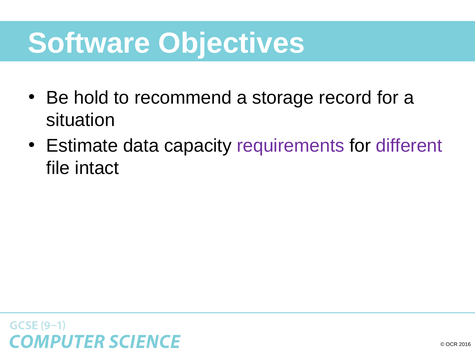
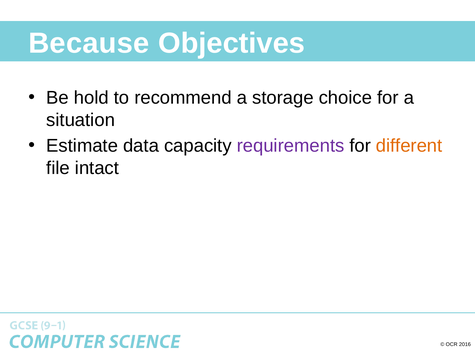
Software: Software -> Because (89, 43)
record: record -> choice (345, 98)
different colour: purple -> orange (409, 146)
